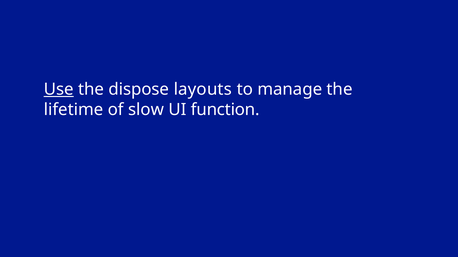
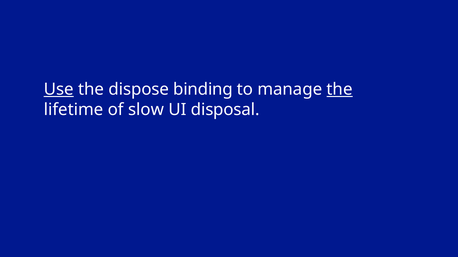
layouts: layouts -> binding (203, 90)
the underline: none -> present (340, 90)
function: function -> disposal (225, 110)
